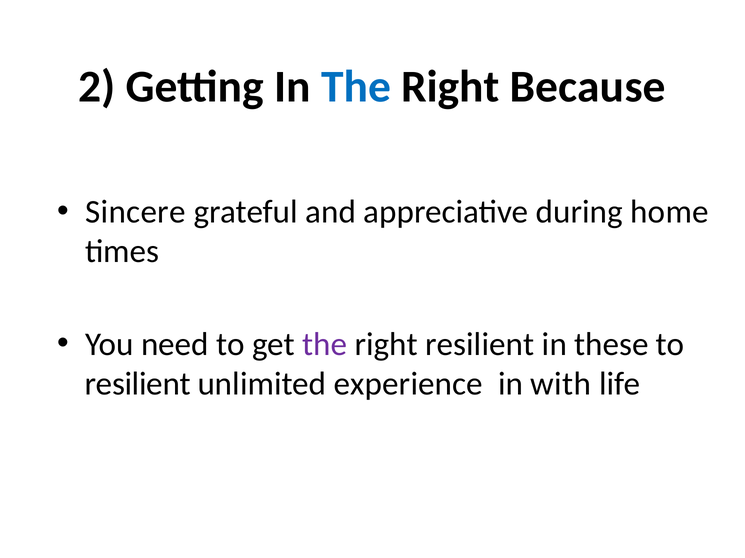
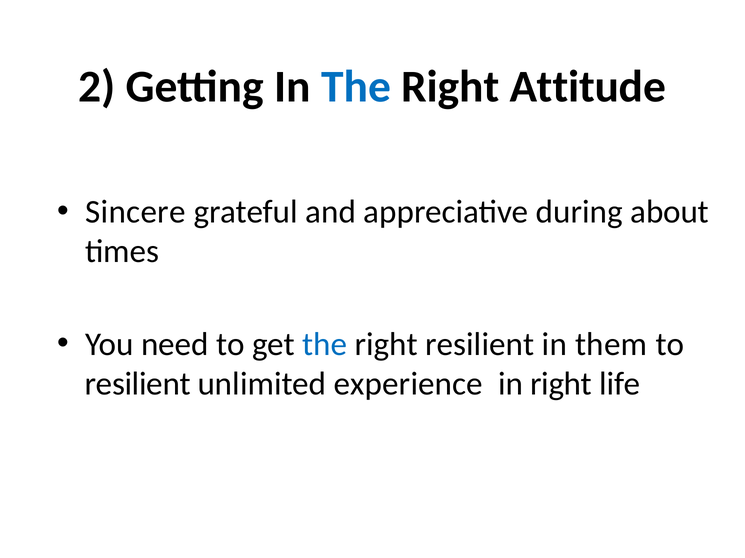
Because: Because -> Attitude (588, 87)
home: home -> about (670, 212)
the colour: purple -> blue (325, 345)
these: these -> them (611, 345)
in with: with -> right (561, 384)
